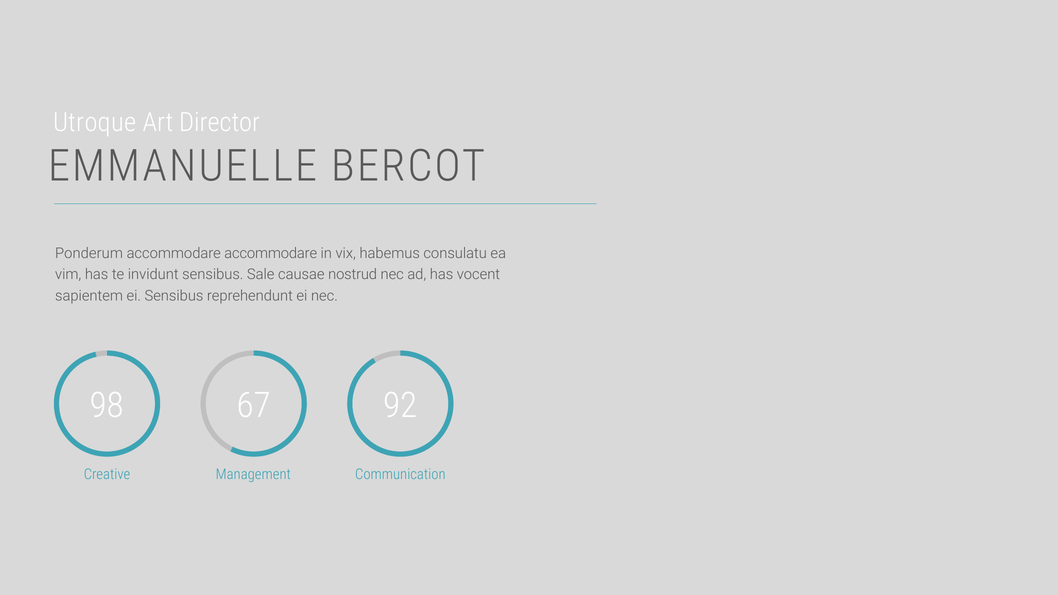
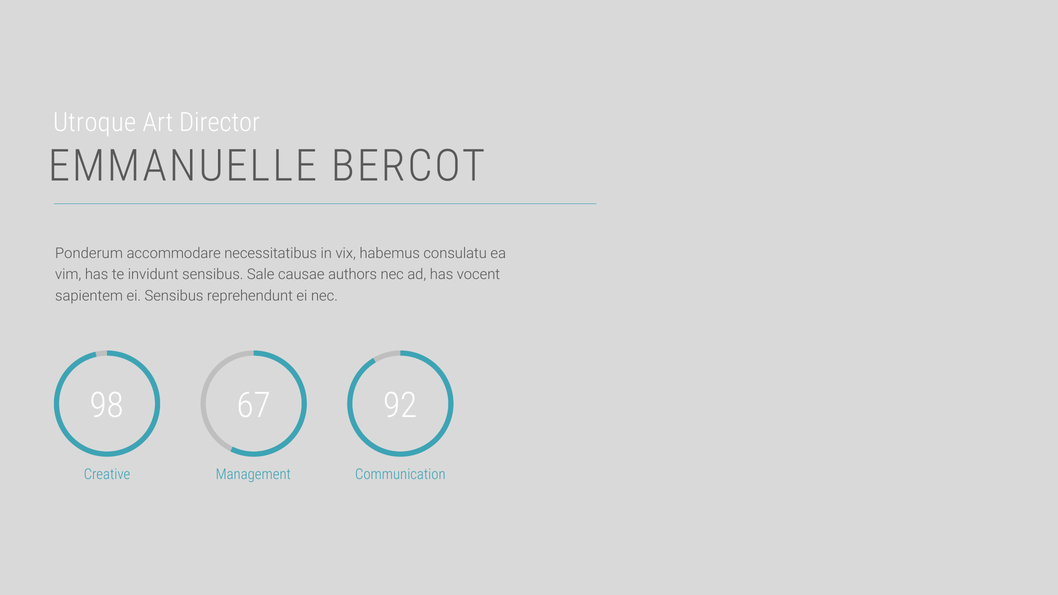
accommodare accommodare: accommodare -> necessitatibus (271, 253)
nostrud: nostrud -> authors (353, 275)
